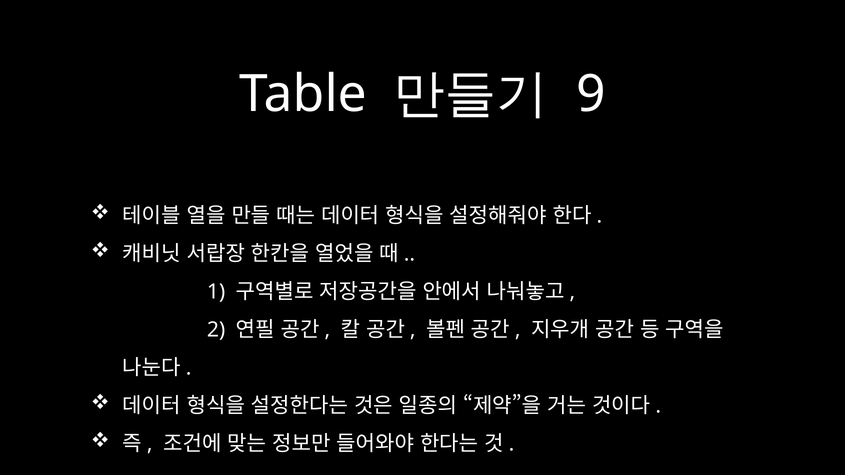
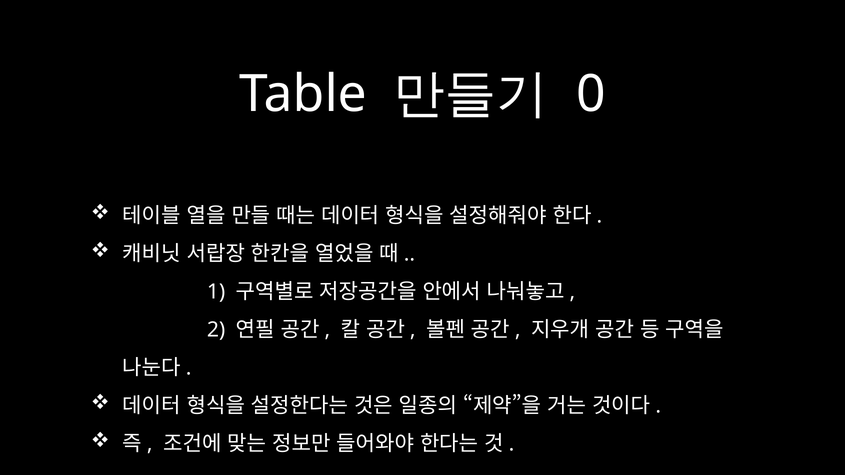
9: 9 -> 0 (591, 94)
